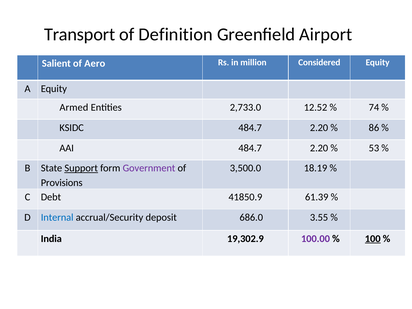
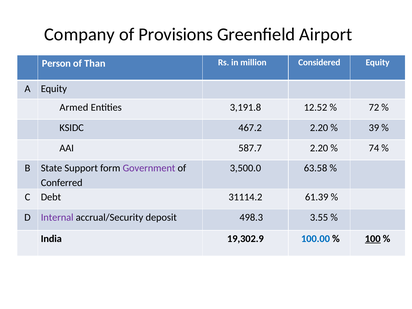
Transport: Transport -> Company (79, 35)
Definition: Definition -> Provisions (176, 35)
Salient: Salient -> Person (56, 63)
Aero: Aero -> Than (95, 63)
2,733.0: 2,733.0 -> 3,191.8 (245, 107)
74: 74 -> 72 (374, 107)
KSIDC 484.7: 484.7 -> 467.2 (250, 128)
86: 86 -> 39 (374, 128)
AAI 484.7: 484.7 -> 587.7 (250, 148)
53: 53 -> 74 (374, 148)
Support underline: present -> none (81, 168)
18.19: 18.19 -> 63.58 (316, 168)
Provisions: Provisions -> Conferred (62, 183)
41850.9: 41850.9 -> 31114.2 (245, 197)
Internal colour: blue -> purple (57, 218)
686.0: 686.0 -> 498.3 (251, 218)
100.00 colour: purple -> blue (316, 239)
